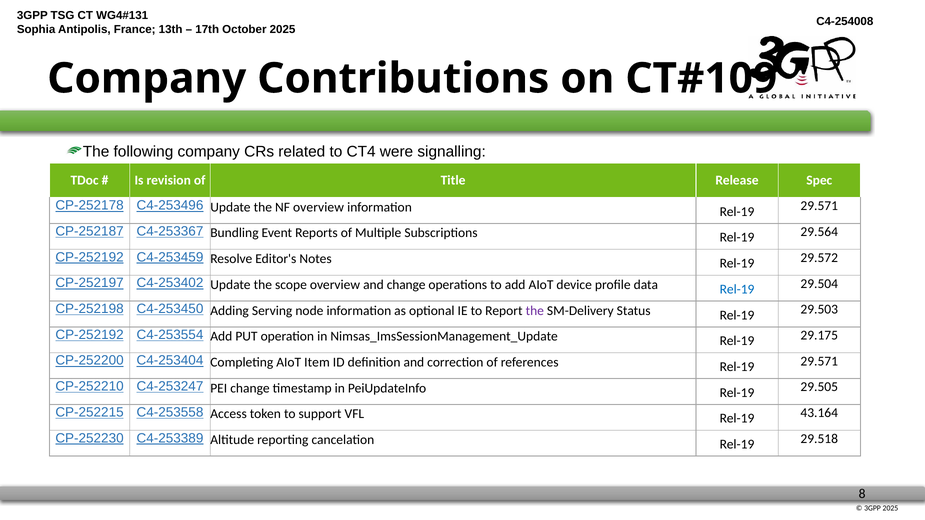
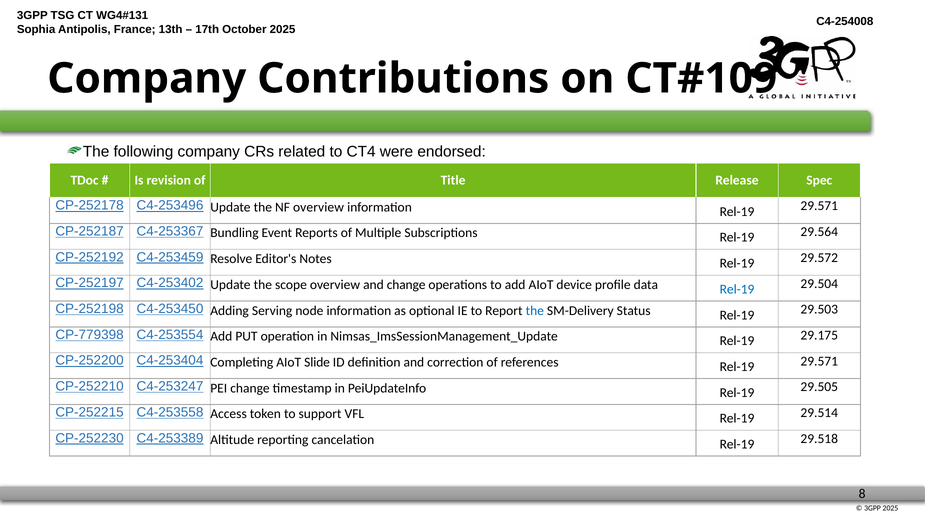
signalling: signalling -> endorsed (452, 152)
the colour: purple -> blue (535, 311)
CP-252192: CP-252192 -> CP-779398 (90, 335)
Item: Item -> Slide (317, 362)
43.164: 43.164 -> 29.514 (819, 413)
